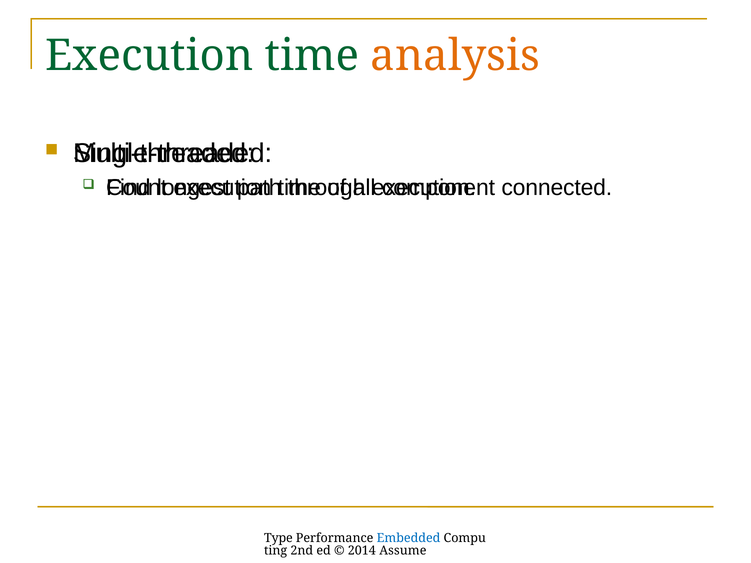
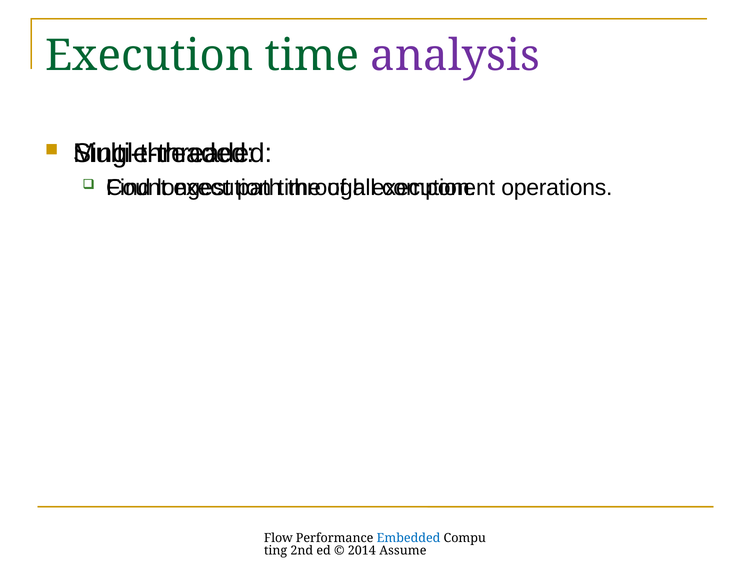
analysis colour: orange -> purple (455, 56)
connected: connected -> operations (557, 188)
Type: Type -> Flow (278, 538)
